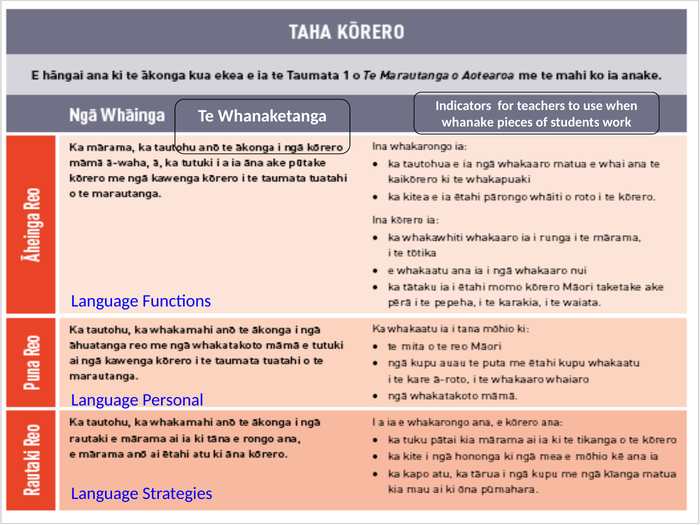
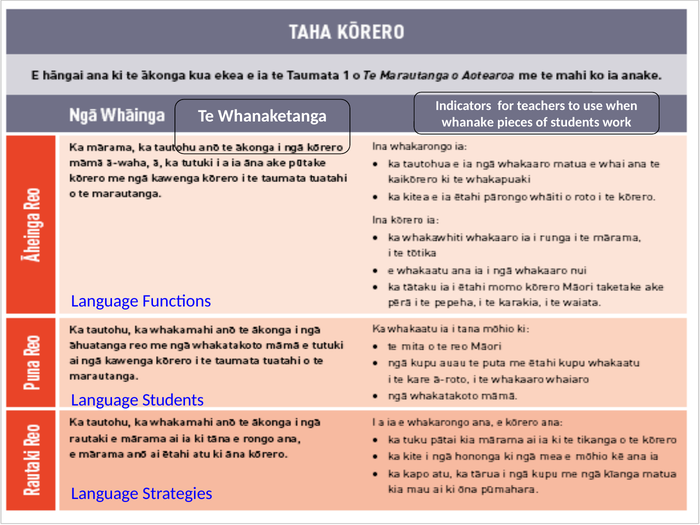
Language Personal: Personal -> Students (173, 400)
